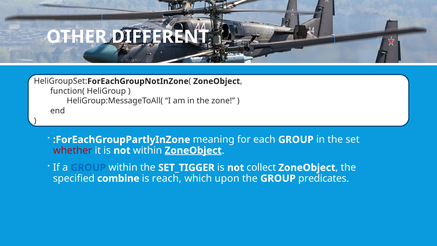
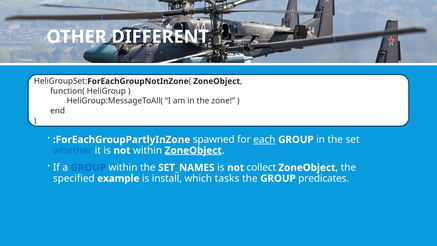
meaning: meaning -> spawned (214, 140)
each underline: none -> present (264, 140)
whether colour: red -> blue (73, 150)
SET_TIGGER: SET_TIGGER -> SET_NAMES (186, 168)
combine: combine -> example (118, 178)
reach: reach -> install (167, 178)
upon: upon -> tasks (227, 178)
